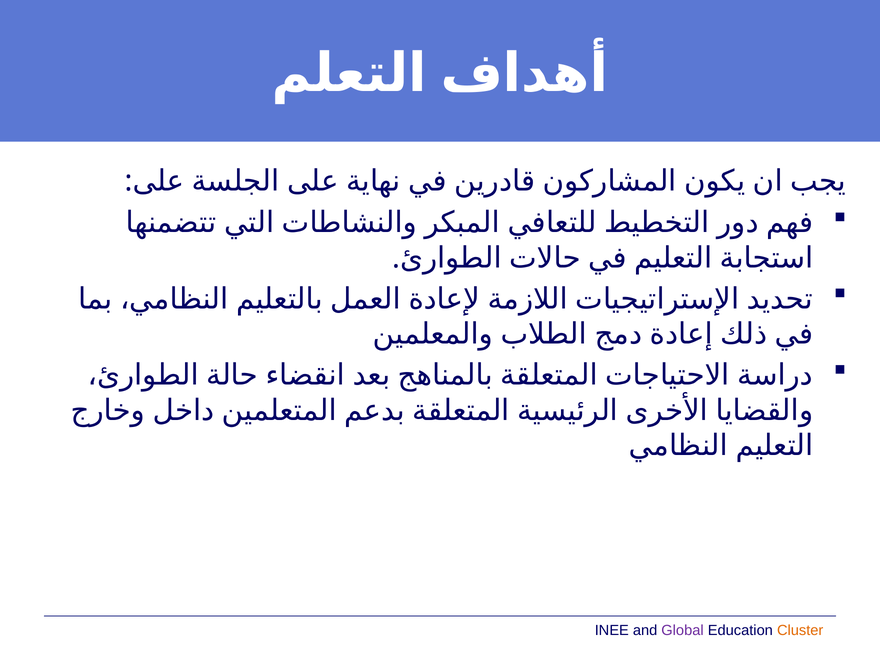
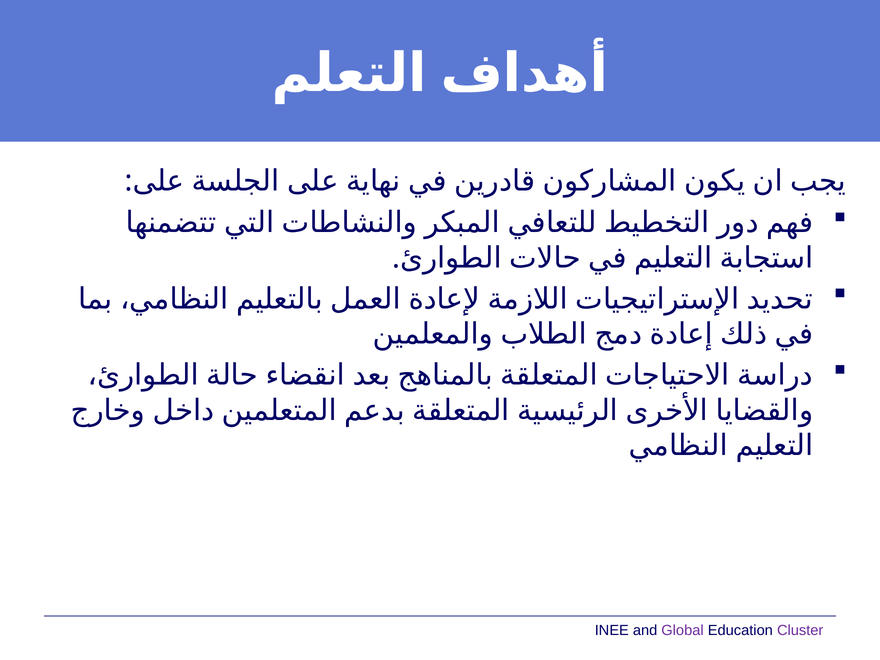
Cluster colour: orange -> purple (800, 630)
